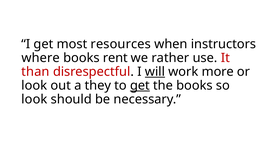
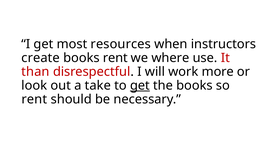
where: where -> create (41, 58)
rather: rather -> where (170, 58)
will underline: present -> none (155, 72)
they: they -> take (98, 86)
look: look -> rent (34, 100)
